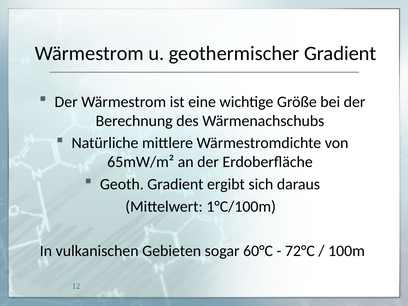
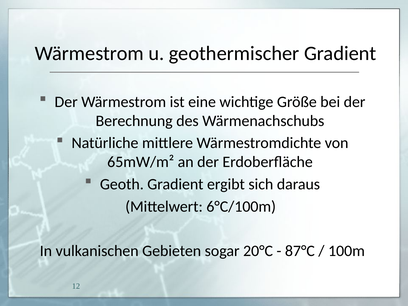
1°C/100m: 1°C/100m -> 6°C/100m (241, 206)
60°C: 60°C -> 20°C (258, 251)
72°C: 72°C -> 87°C (300, 251)
